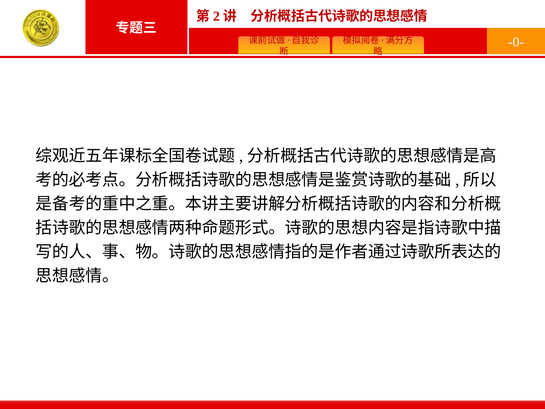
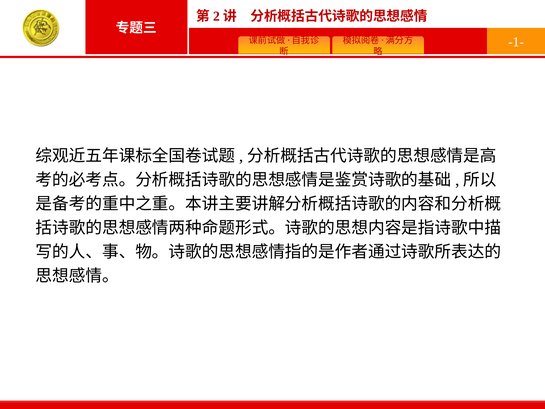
-0-: -0- -> -1- (516, 42)
